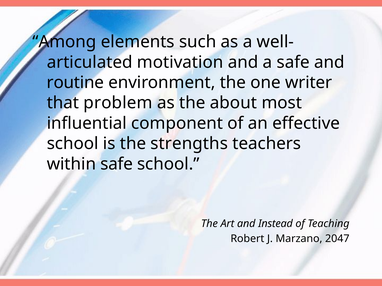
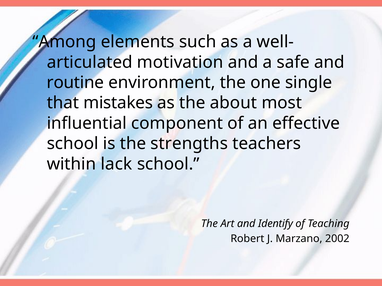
writer: writer -> single (309, 83)
problem: problem -> mistakes (118, 103)
within safe: safe -> lack (116, 164)
Instead: Instead -> Identify (275, 224)
2047: 2047 -> 2002 (337, 239)
